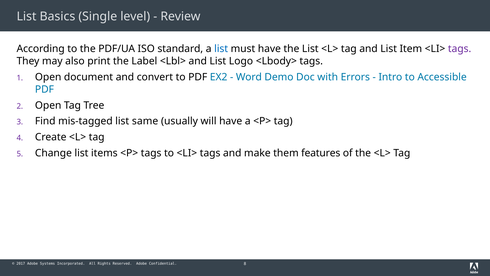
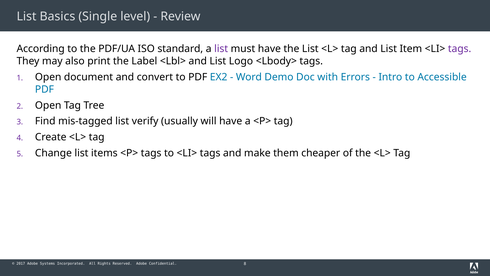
list colour: blue -> purple (221, 49)
same: same -> verify (145, 121)
features: features -> cheaper (321, 153)
